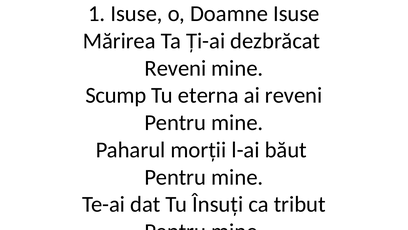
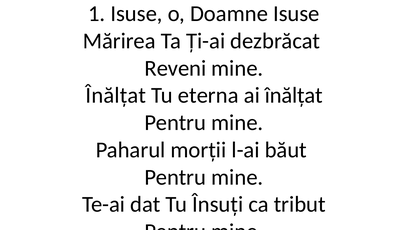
Scump: Scump -> Înălțat (116, 95)
ai reveni: reveni -> înălțat (294, 95)
